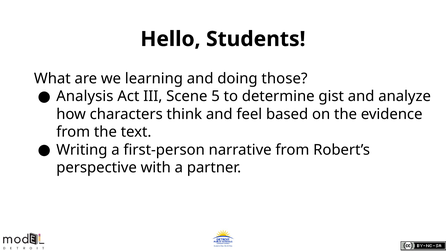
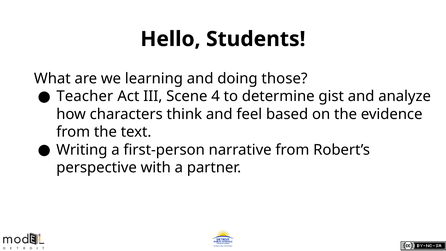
Analysis: Analysis -> Teacher (85, 96)
5: 5 -> 4 (216, 96)
